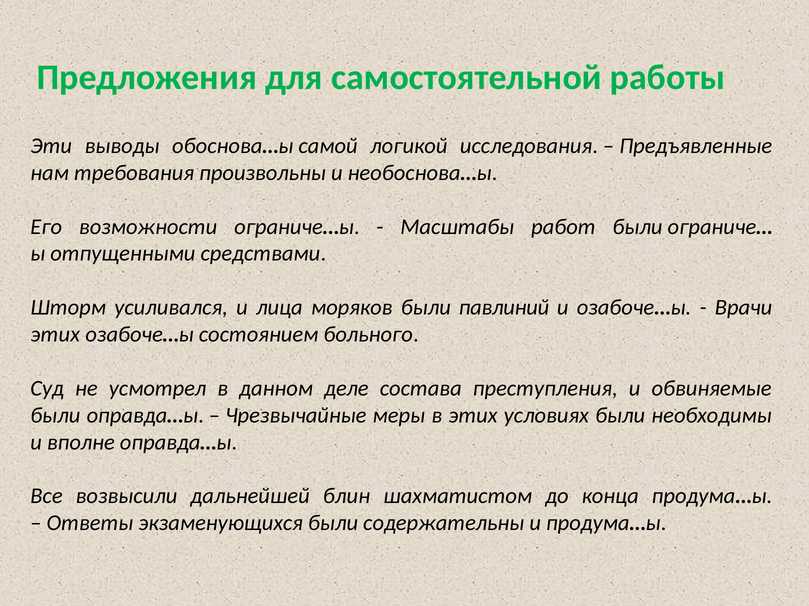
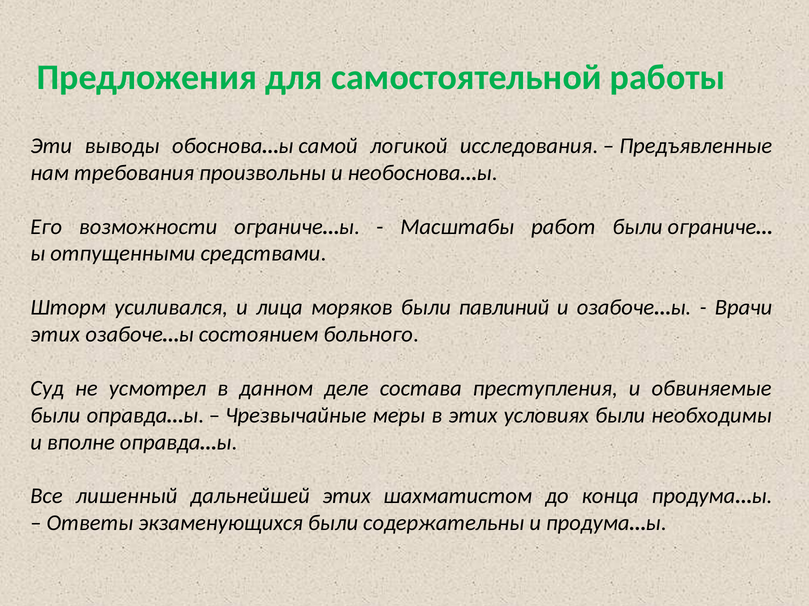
возвысили: возвысили -> лишенный (126, 497)
дальнейшей блин: блин -> этих (347, 497)
